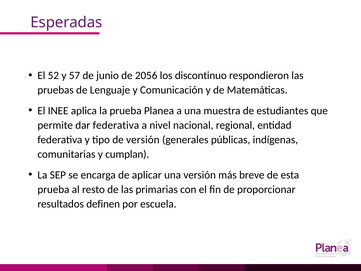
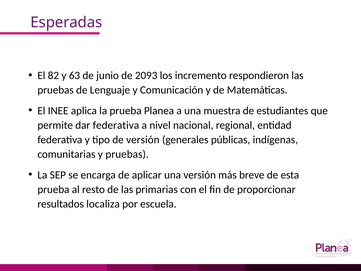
52: 52 -> 82 (53, 75)
57: 57 -> 63 (74, 75)
2056: 2056 -> 2093 (146, 75)
discontinuo: discontinuo -> incremento (201, 75)
y cumplan: cumplan -> pruebas (127, 154)
definen: definen -> localiza (103, 204)
